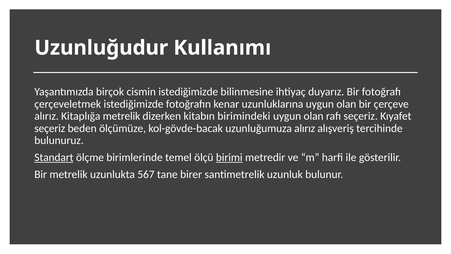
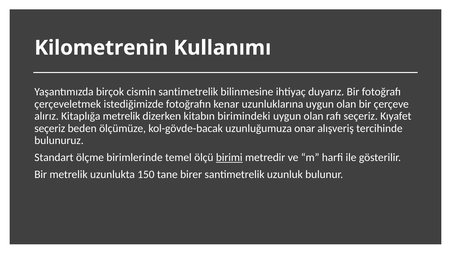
Uzunluğudur: Uzunluğudur -> Kilometrenin (101, 48)
cismin istediğimizde: istediğimizde -> santimetrelik (188, 92)
uzunluğumuza alırız: alırız -> onar (305, 128)
Standart underline: present -> none (54, 157)
567: 567 -> 150 (146, 174)
